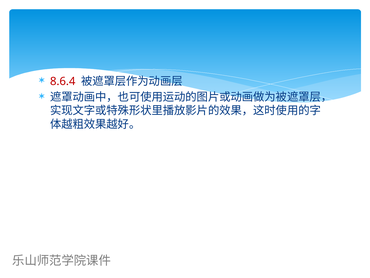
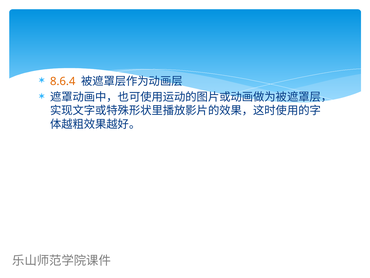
8.6.4 colour: red -> orange (63, 81)
